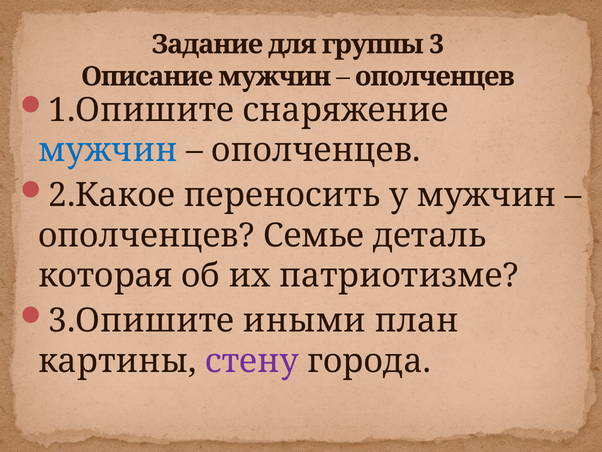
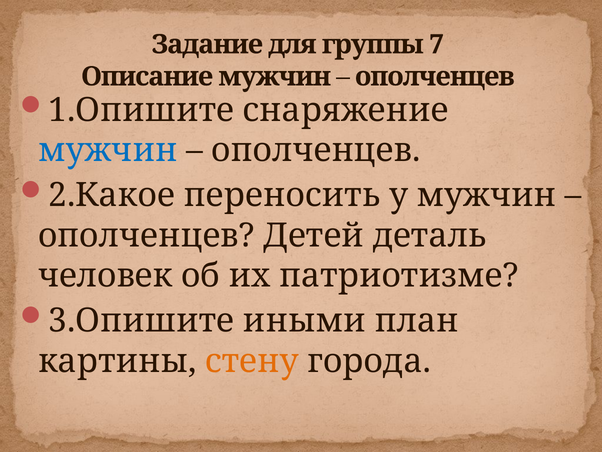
3: 3 -> 7 (437, 44)
Семье: Семье -> Детей (314, 235)
которая: которая -> человек (105, 275)
стену colour: purple -> orange (252, 361)
